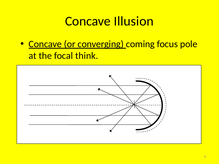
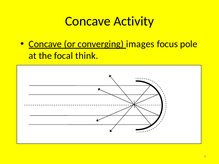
Illusion: Illusion -> Activity (134, 21)
coming: coming -> images (140, 44)
